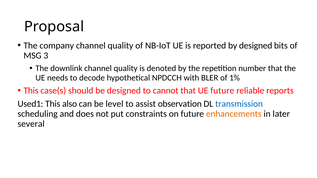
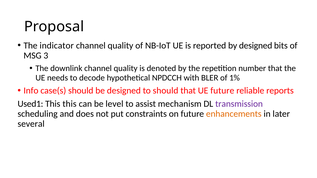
company: company -> indicator (57, 46)
This: This -> Info (31, 91)
to cannot: cannot -> should (166, 91)
This also: also -> this (70, 104)
observation: observation -> mechanism (180, 104)
transmission colour: blue -> purple (239, 104)
